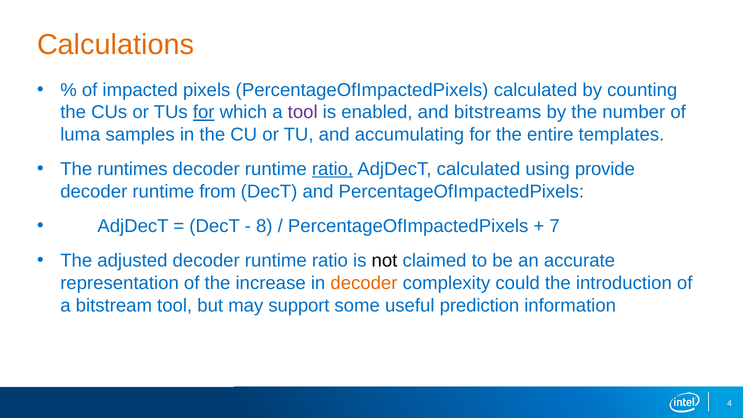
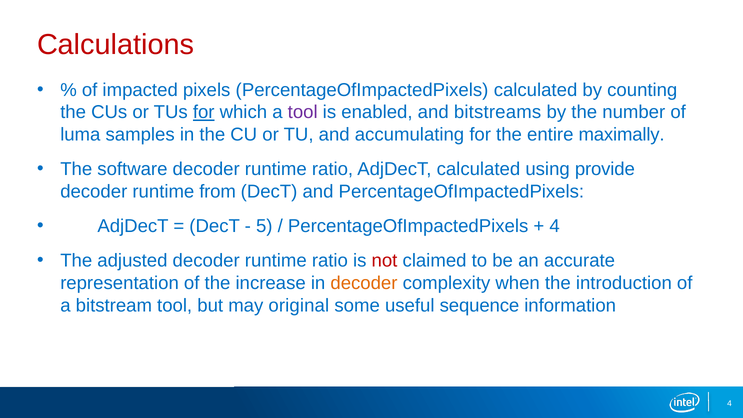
Calculations colour: orange -> red (116, 44)
templates: templates -> maximally (622, 135)
runtimes: runtimes -> software (132, 169)
ratio underline: present -> none (333, 169)
8: 8 -> 5 (264, 226)
7: 7 -> 4 (555, 226)
not colour: black -> red (384, 261)
could: could -> when (518, 283)
support: support -> original (299, 305)
prediction: prediction -> sequence (479, 305)
